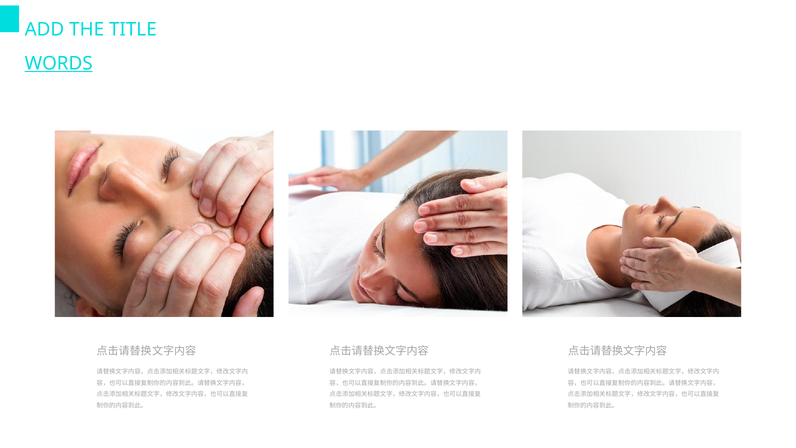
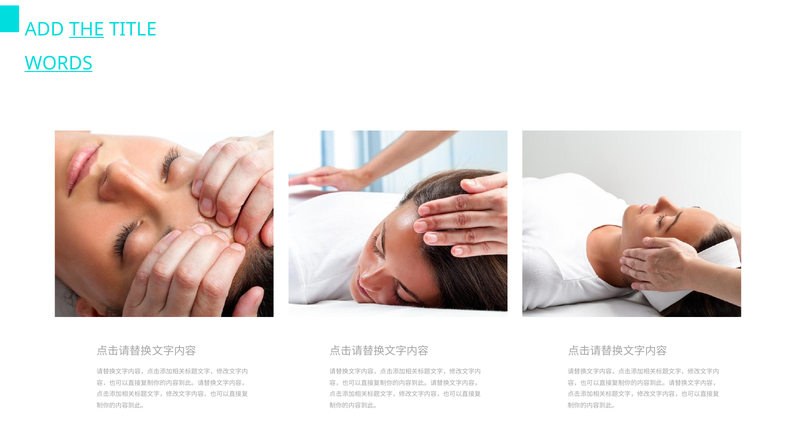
THE underline: none -> present (87, 29)
